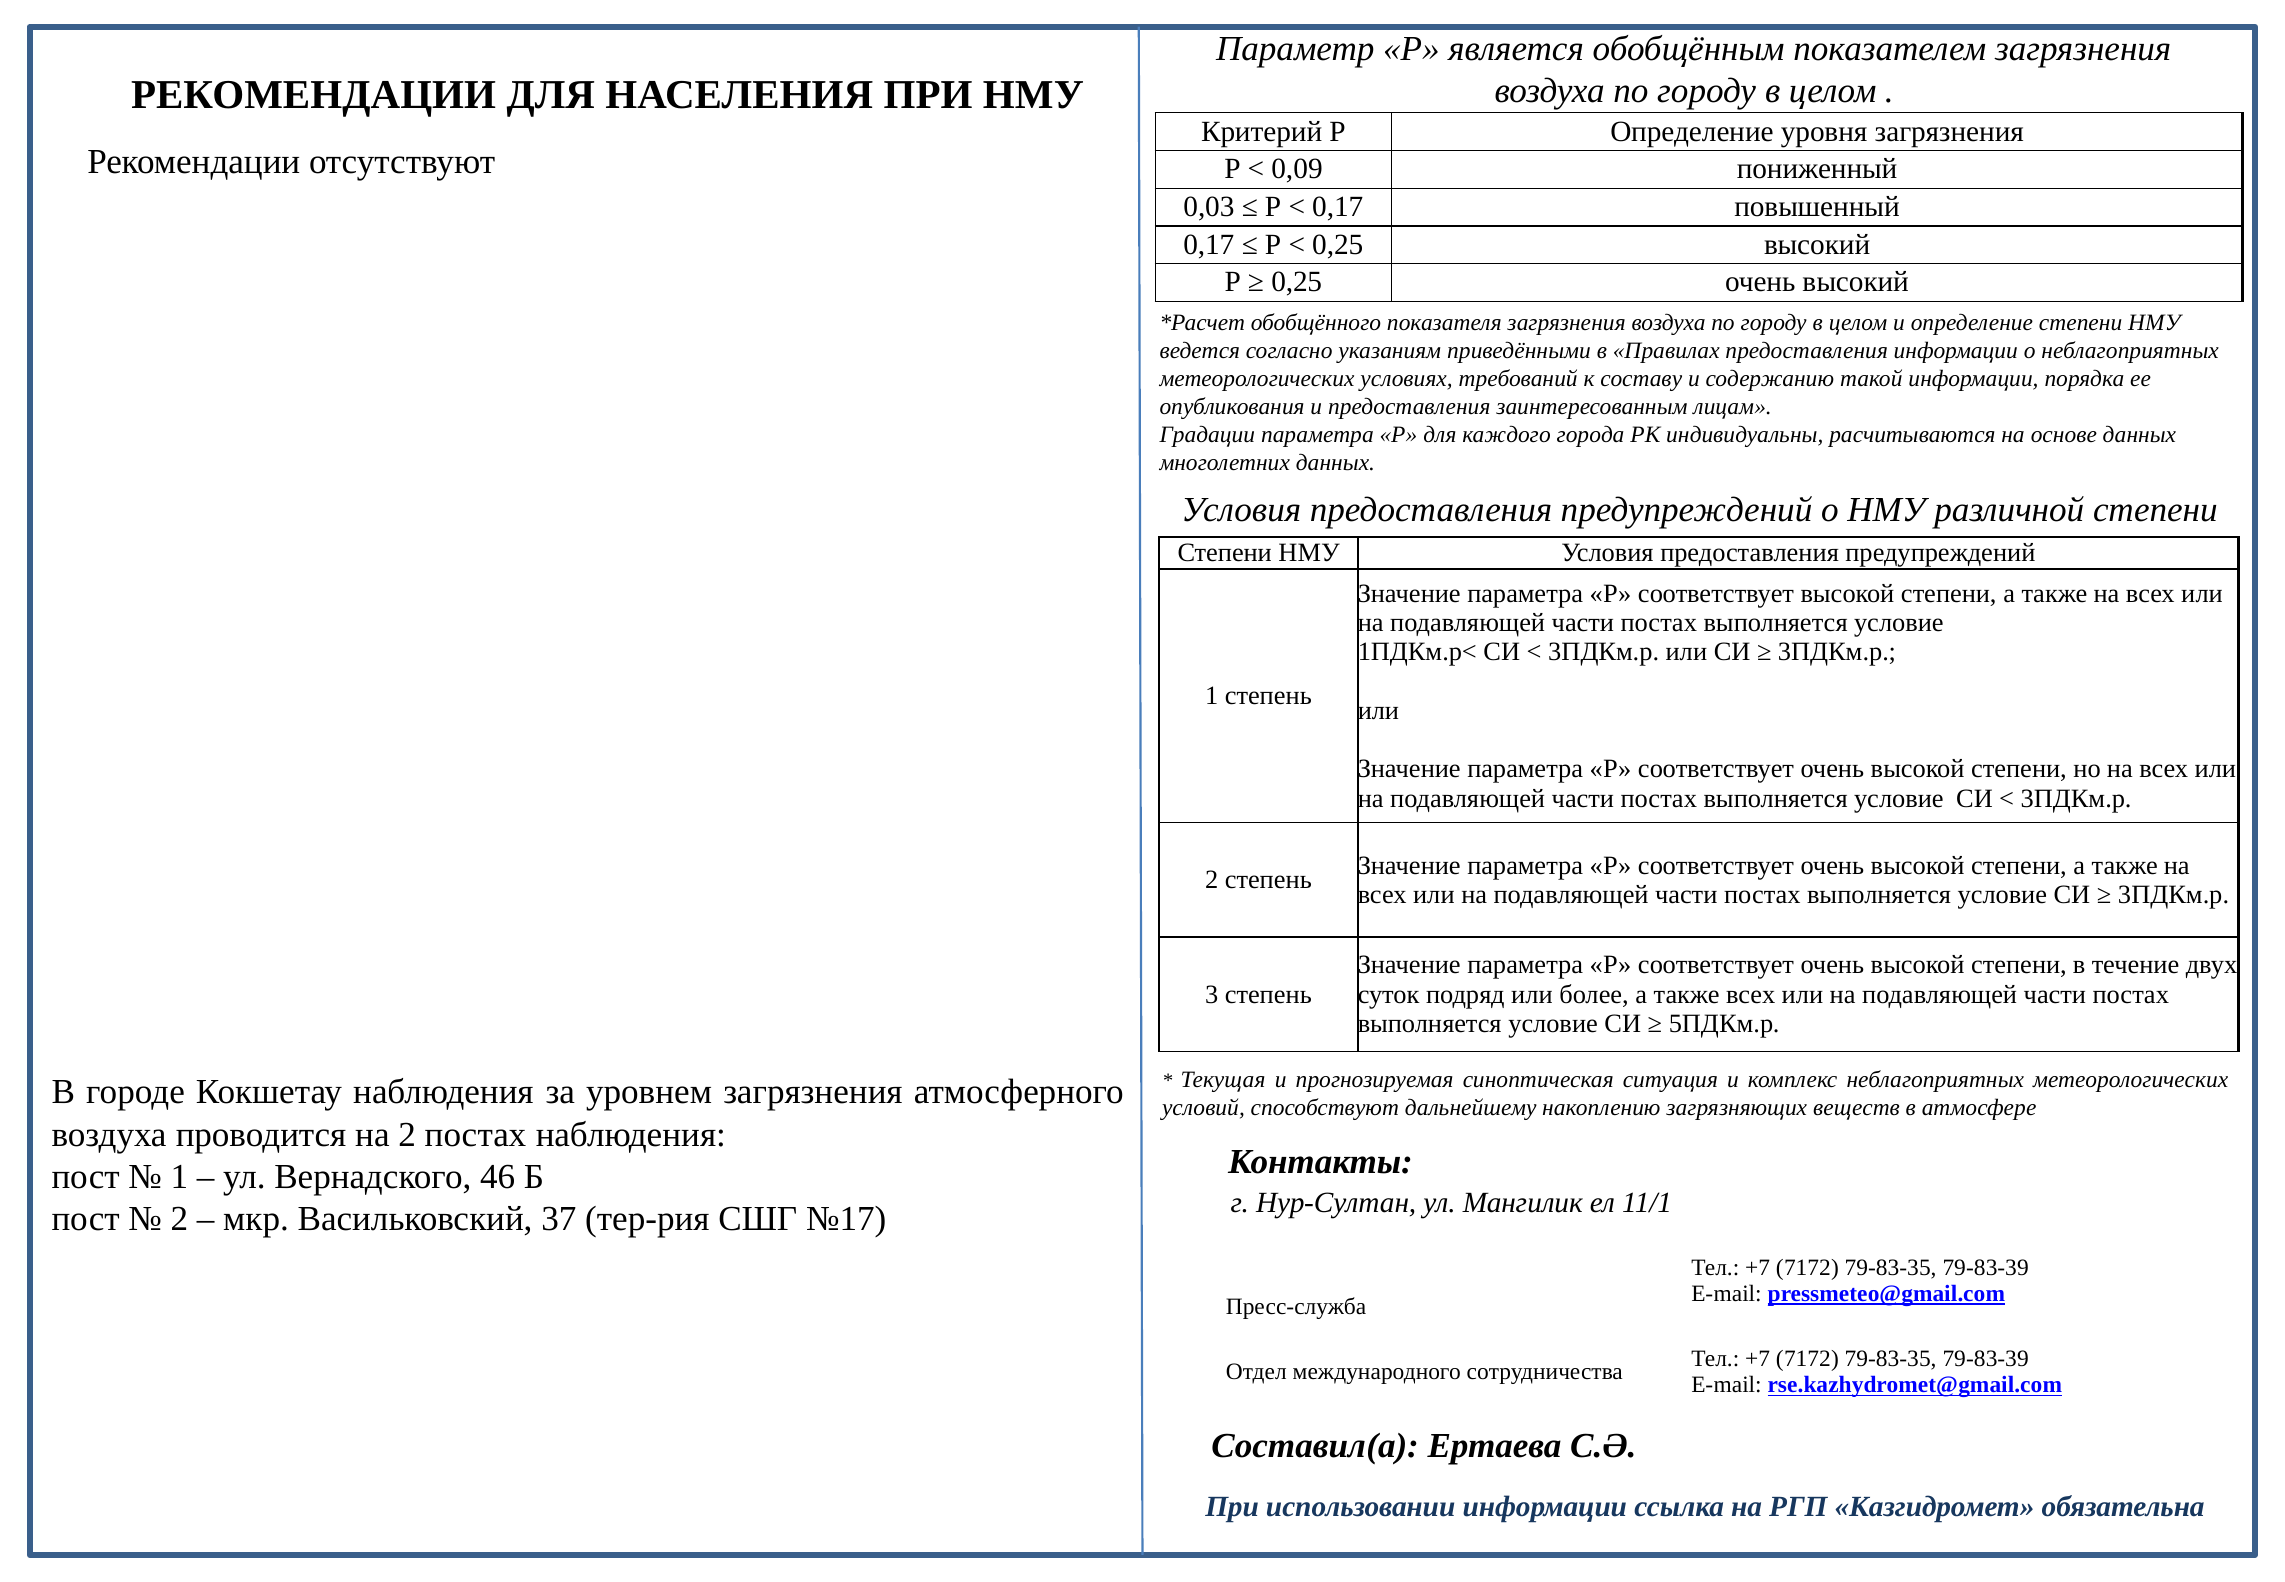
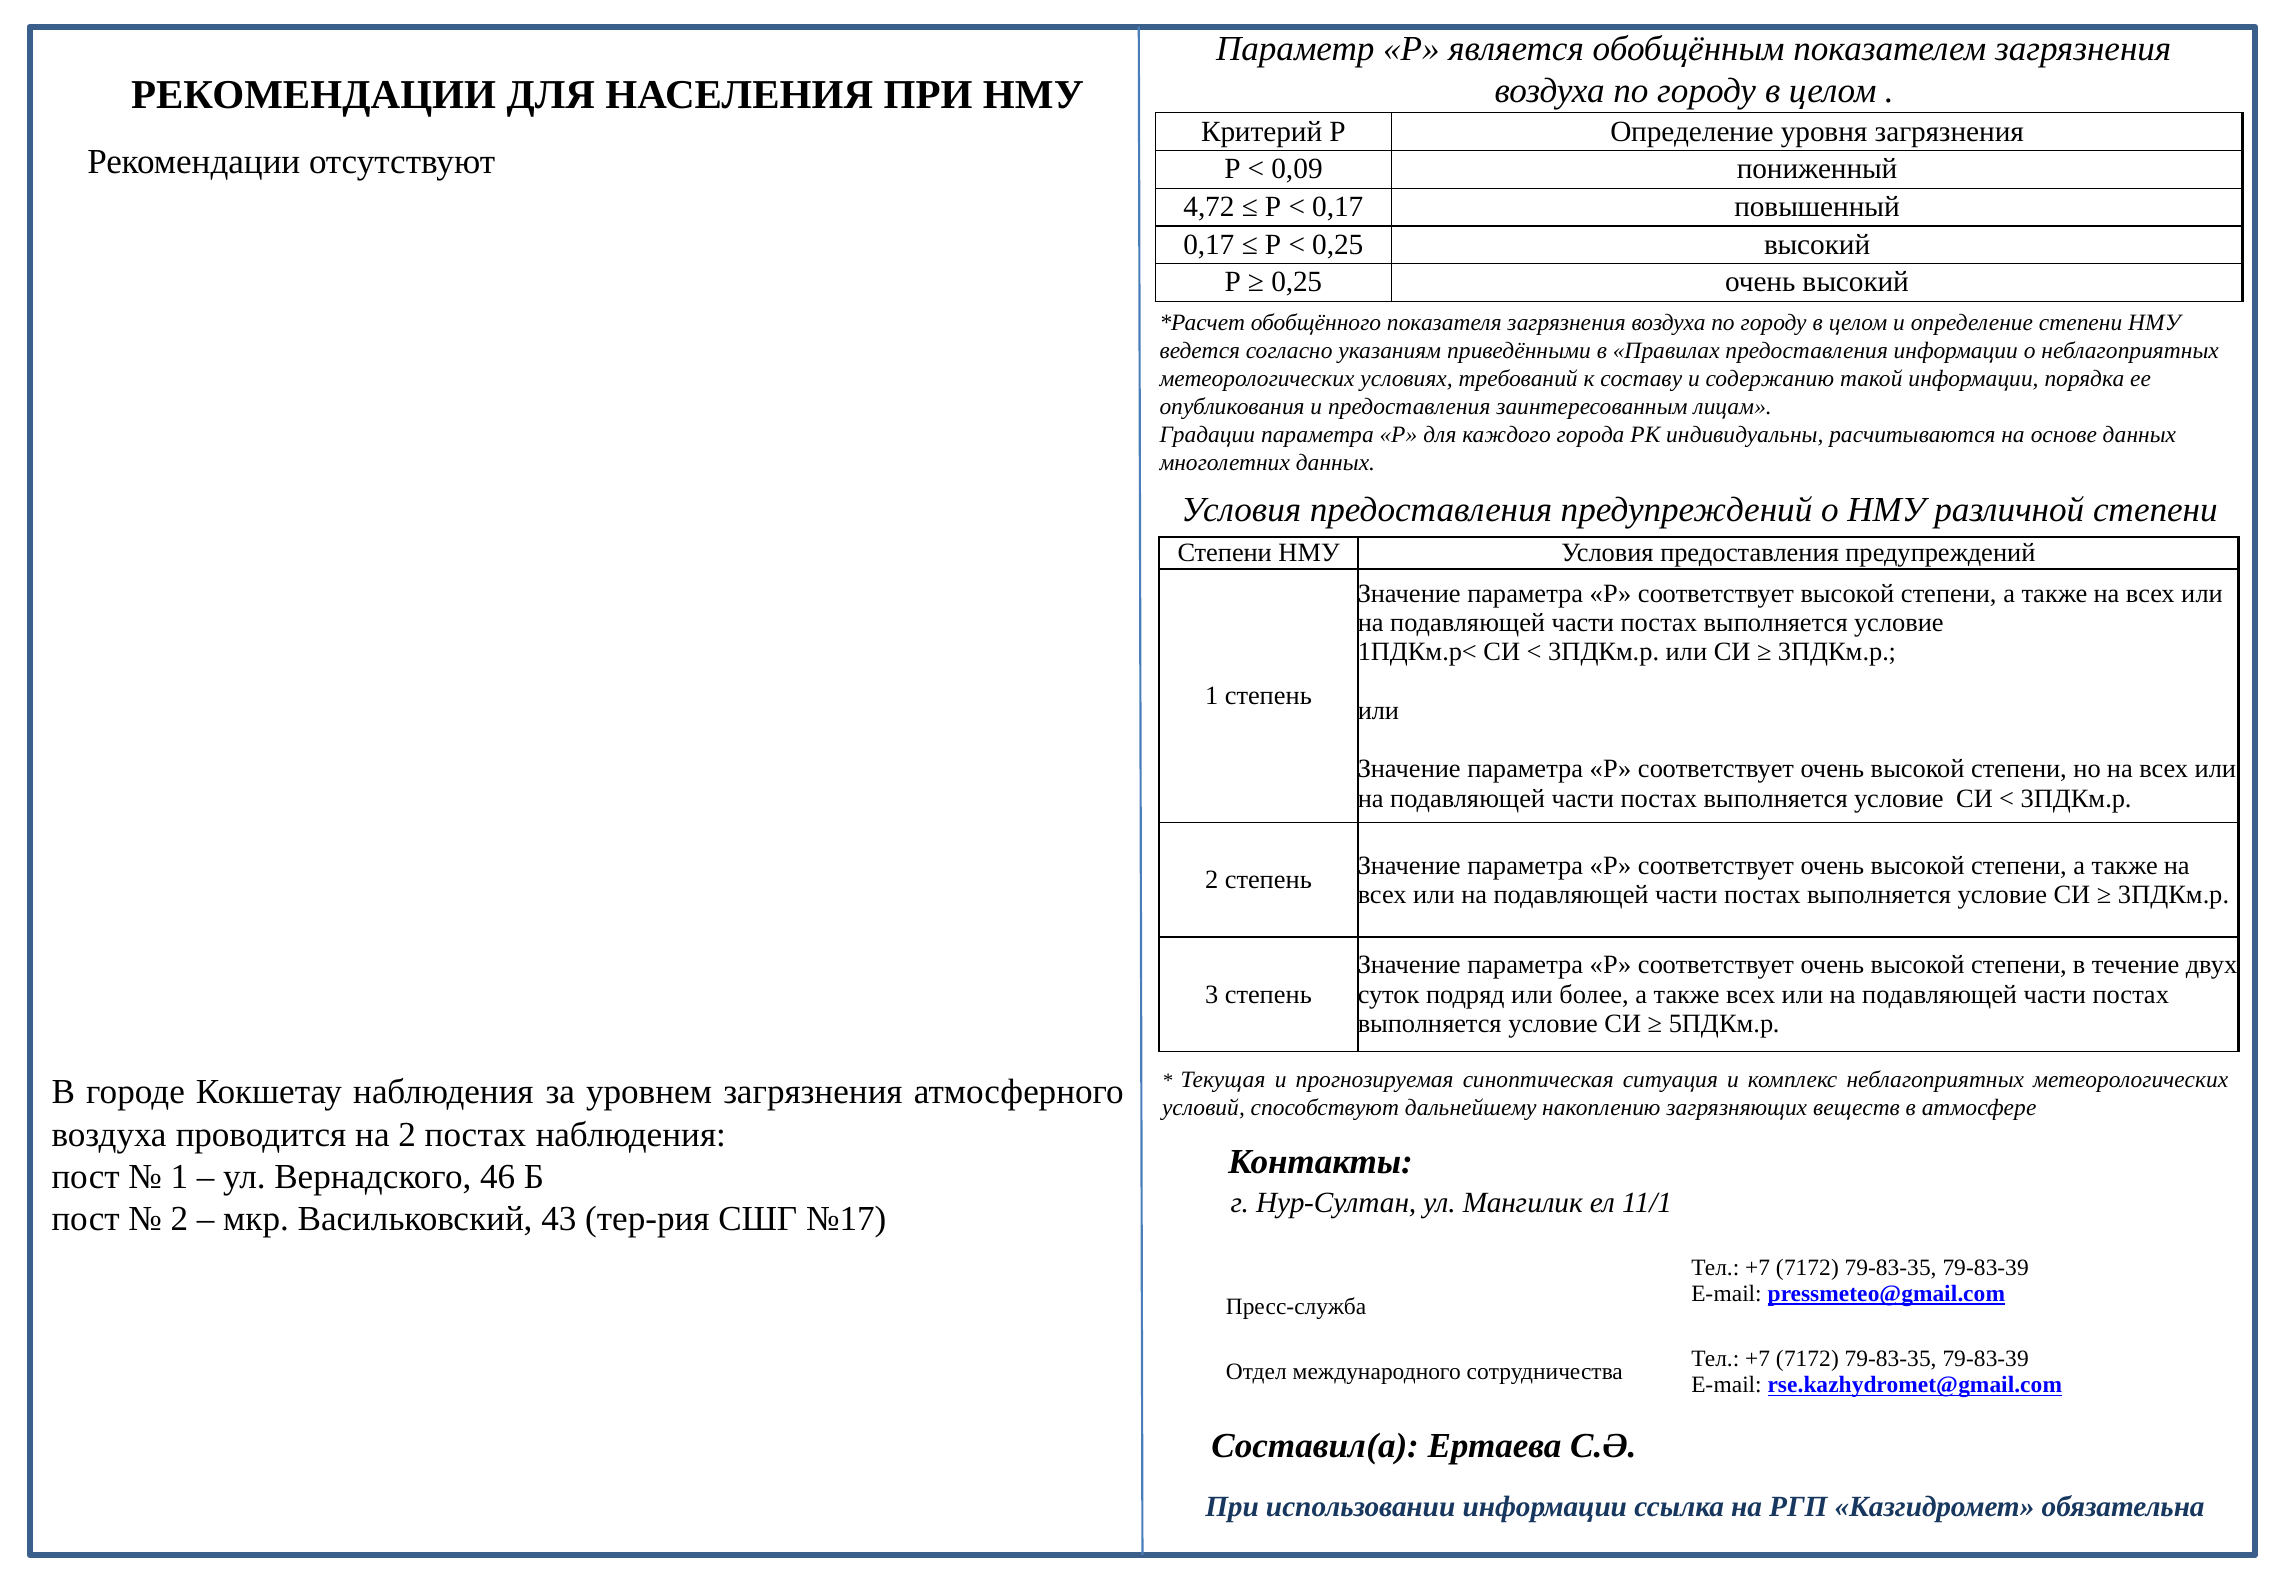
0,03: 0,03 -> 4,72 (1209, 207)
37: 37 -> 43 (559, 1219)
